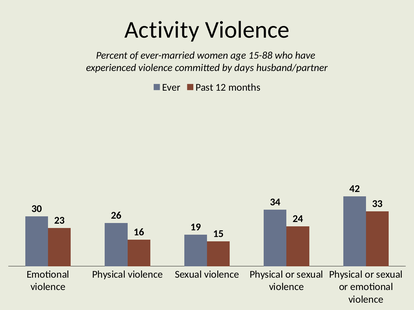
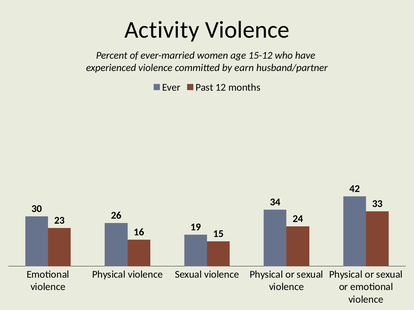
15-88: 15-88 -> 15-12 (260, 56)
days: days -> earn (244, 68)
